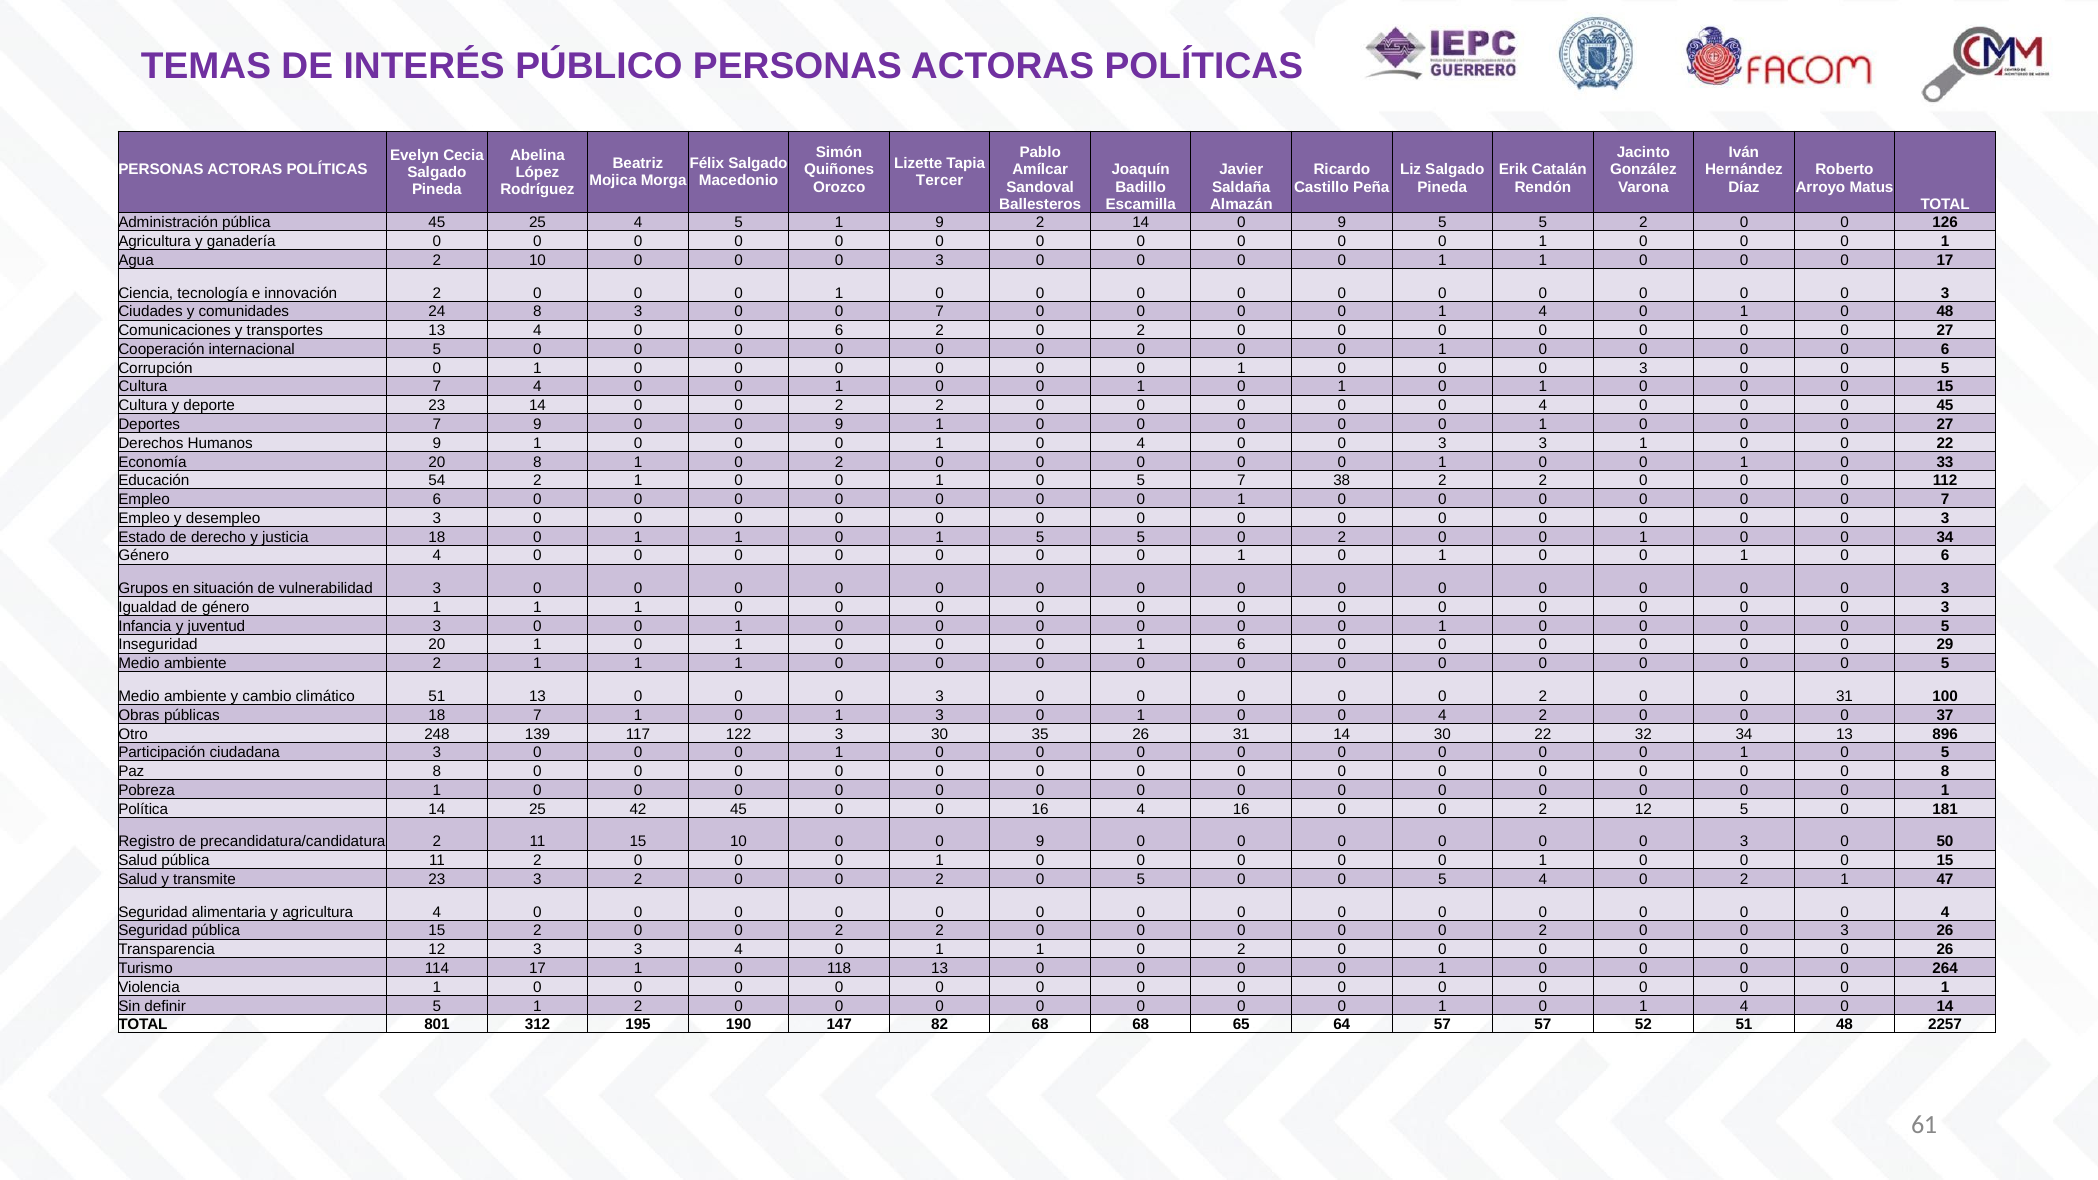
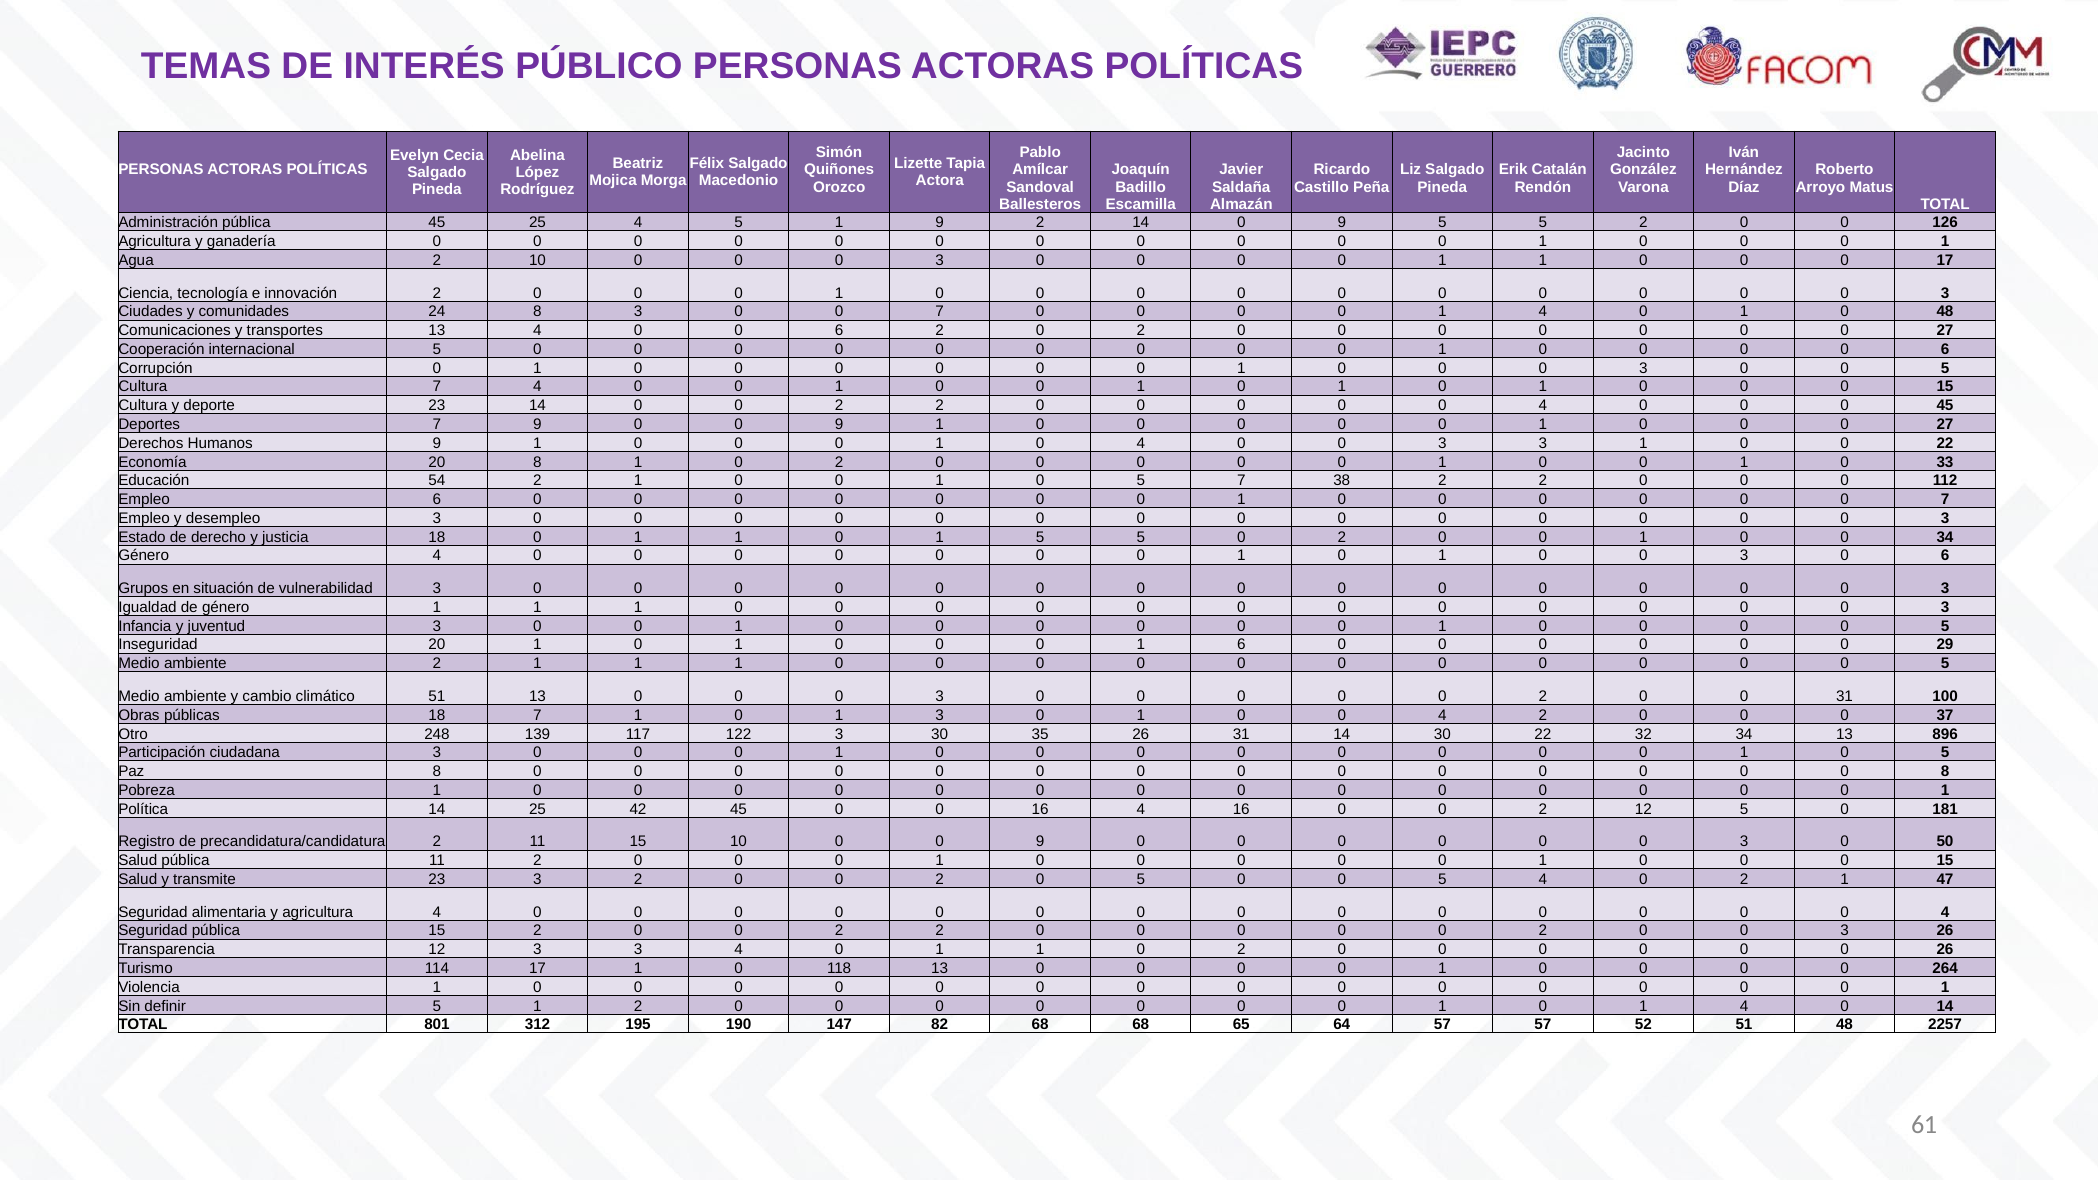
Tercer: Tercer -> Actora (940, 181)
1: 1 -> 3 (1744, 556)
